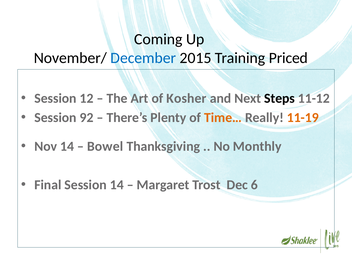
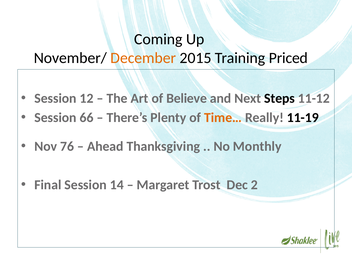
December colour: blue -> orange (143, 58)
Kosher: Kosher -> Believe (187, 98)
92: 92 -> 66 (87, 118)
11-19 colour: orange -> black (303, 118)
Nov 14: 14 -> 76 (67, 146)
Bowel: Bowel -> Ahead (105, 146)
6: 6 -> 2 (254, 185)
